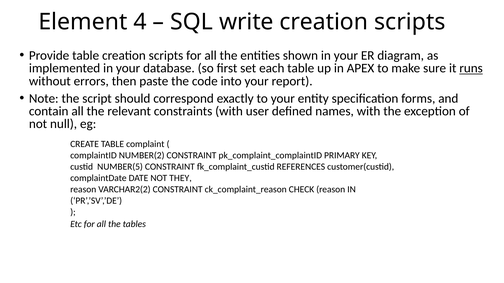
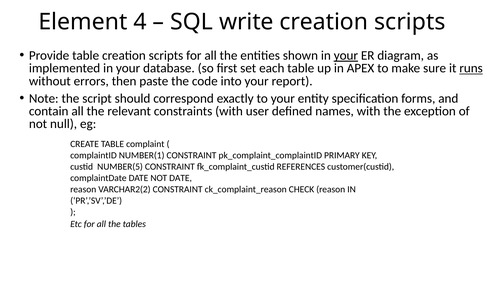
your underline: none -> present (346, 56)
NUMBER(2: NUMBER(2 -> NUMBER(1 (142, 156)
NOT THEY: THEY -> DATE (181, 178)
